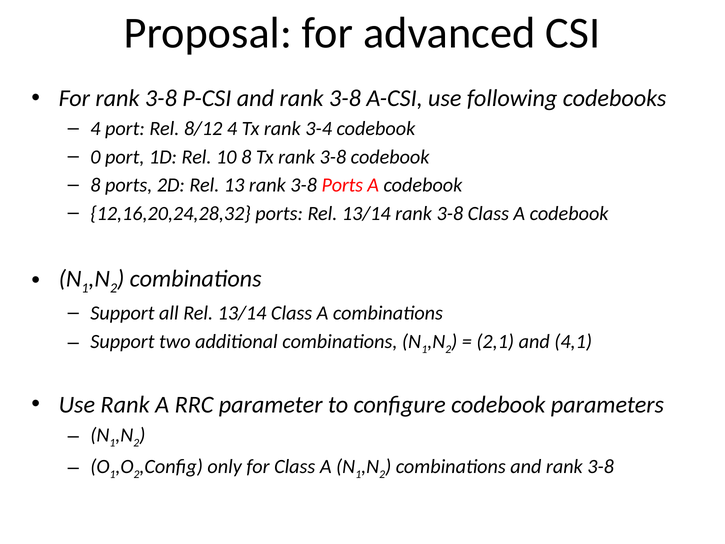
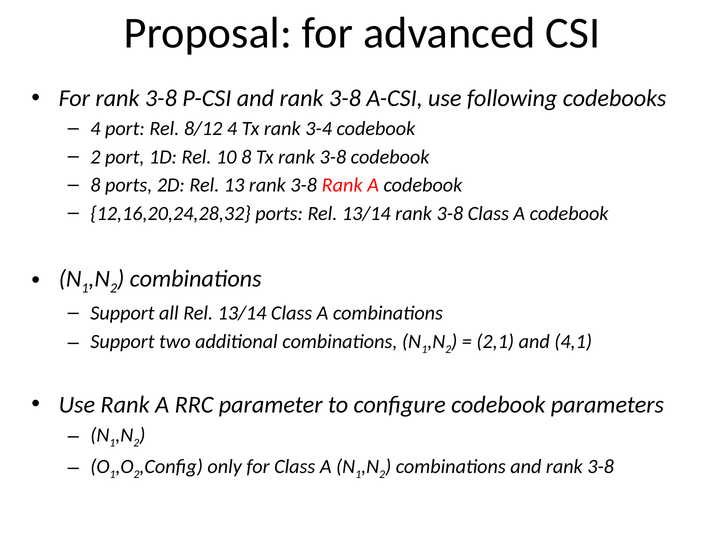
0: 0 -> 2 (95, 157)
3-8 Ports: Ports -> Rank (342, 185)
